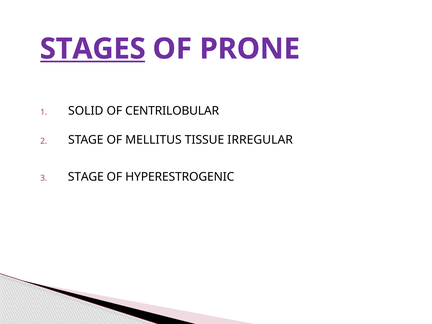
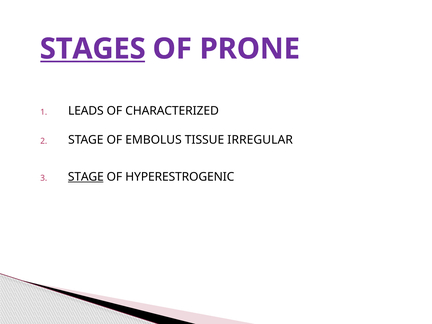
SOLID: SOLID -> LEADS (86, 111)
CENTRILOBULAR: CENTRILOBULAR -> CHARACTERIZED (172, 111)
MELLITUS: MELLITUS -> EMBOLUS (154, 140)
STAGE underline: none -> present (86, 177)
